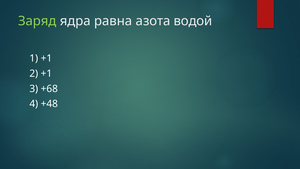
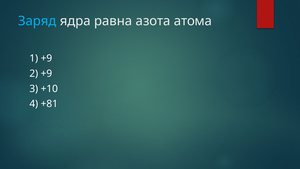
Заряд colour: light green -> light blue (37, 21)
водой: водой -> атома (193, 21)
1 +1: +1 -> +9 (46, 58)
2 +1: +1 -> +9 (46, 73)
+68: +68 -> +10 (49, 89)
+48: +48 -> +81 (49, 104)
